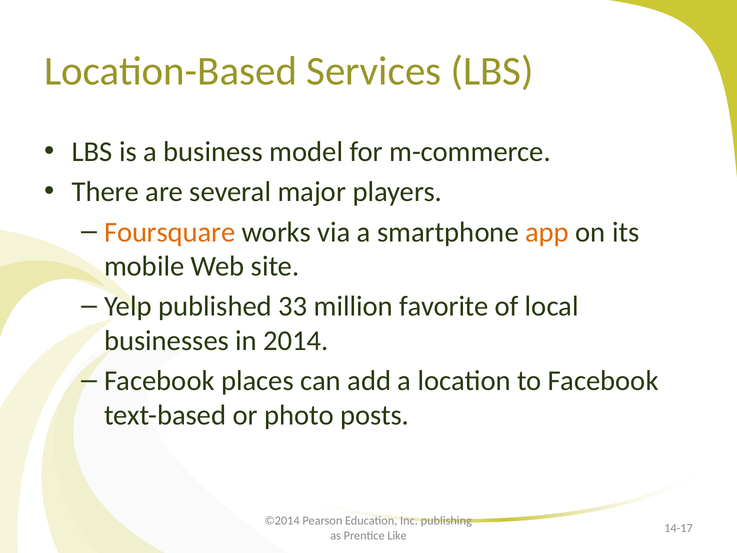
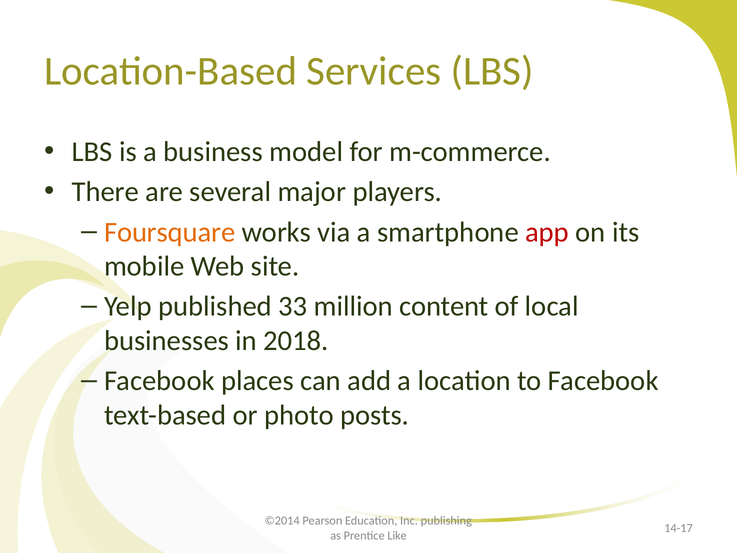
app colour: orange -> red (547, 232)
favorite: favorite -> content (444, 306)
2014: 2014 -> 2018 (296, 341)
